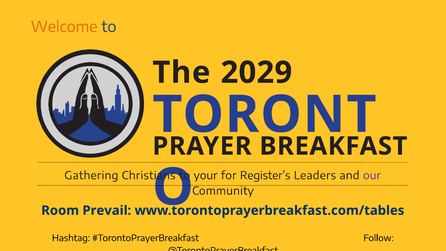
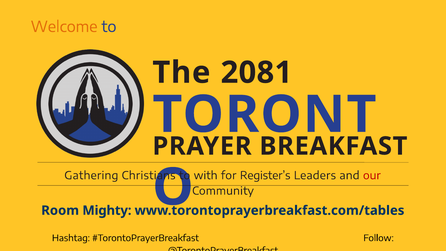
2029: 2029 -> 2081 (256, 73)
your: your -> with (206, 176)
our colour: purple -> red (372, 176)
Prevail: Prevail -> Mighty (107, 210)
